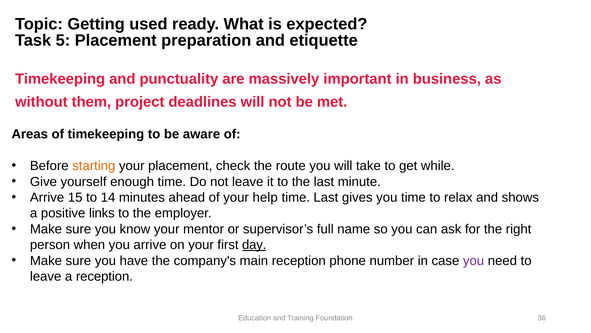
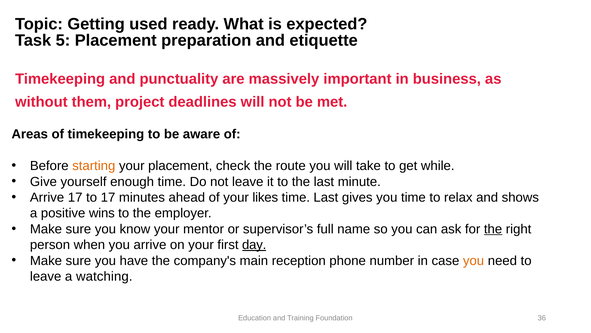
Arrive 15: 15 -> 17 (75, 197)
to 14: 14 -> 17 (108, 197)
help: help -> likes (265, 197)
links: links -> wins (102, 213)
the underline: none -> present (493, 229)
you colour: purple -> orange (474, 260)
a reception: reception -> watching (104, 276)
